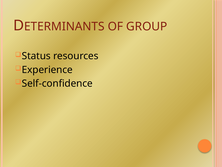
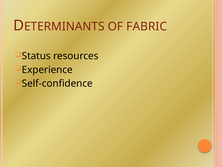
GROUP: GROUP -> FABRIC (147, 26)
